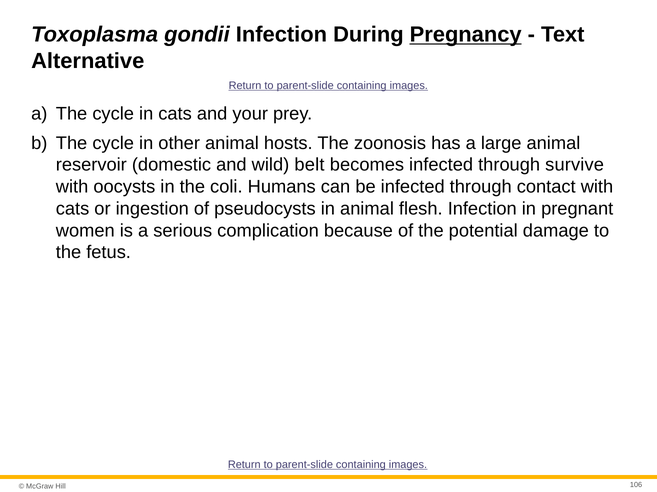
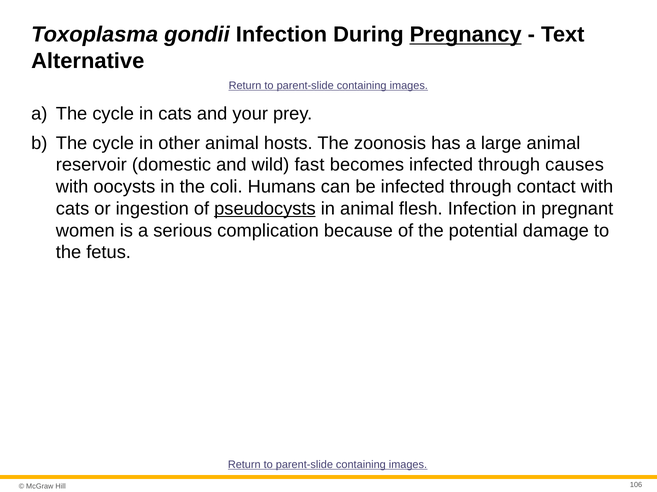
belt: belt -> fast (309, 165)
survive: survive -> causes (575, 165)
pseudocysts underline: none -> present (265, 209)
